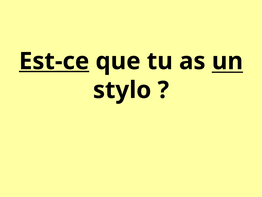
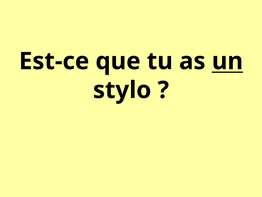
Est-ce underline: present -> none (54, 61)
